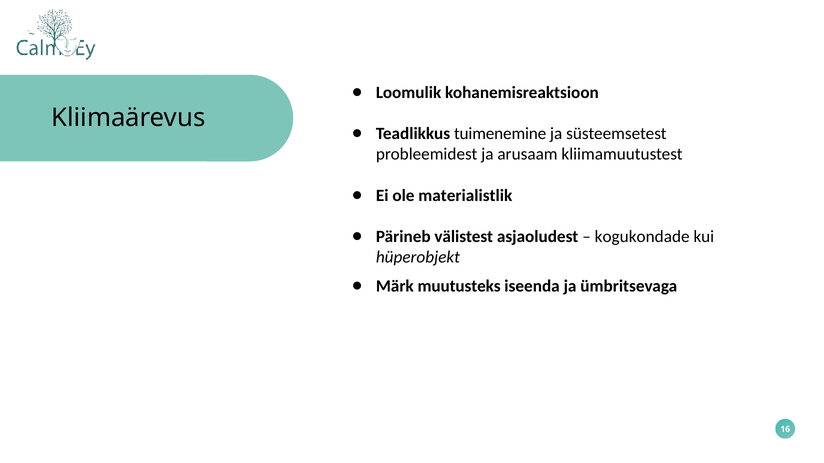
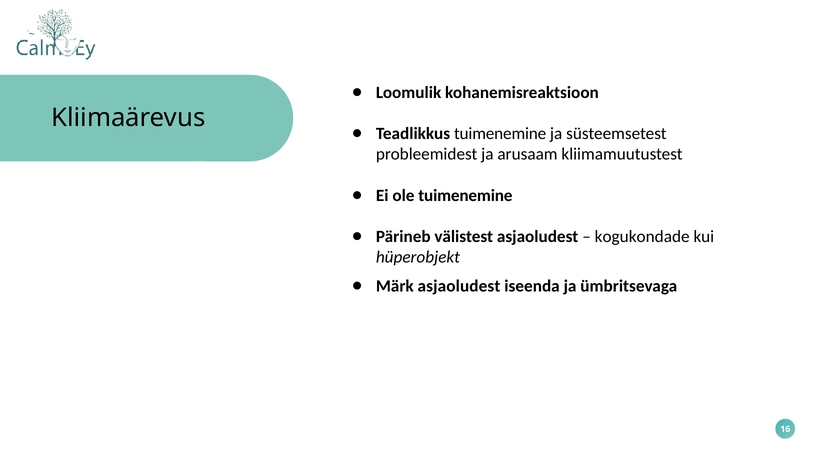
ole materialistlik: materialistlik -> tuimenemine (465, 196)
Märk muutusteks: muutusteks -> asjaoludest (459, 287)
